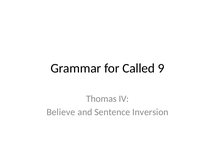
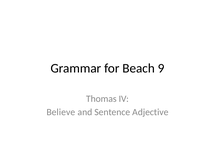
Called: Called -> Beach (139, 68)
Inversion: Inversion -> Adjective (150, 112)
